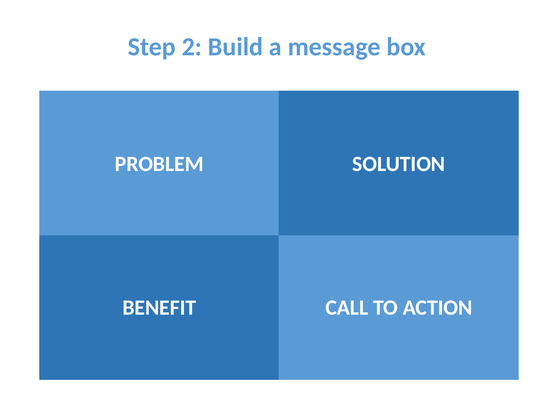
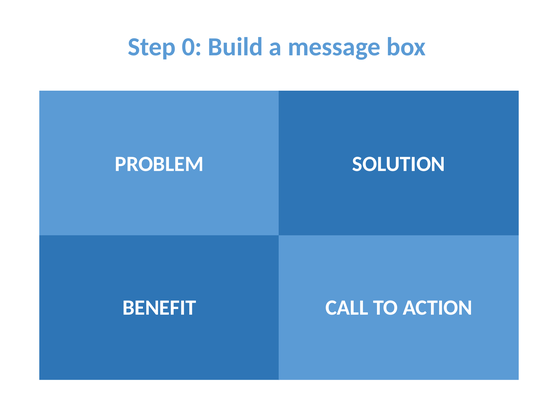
2: 2 -> 0 (192, 47)
